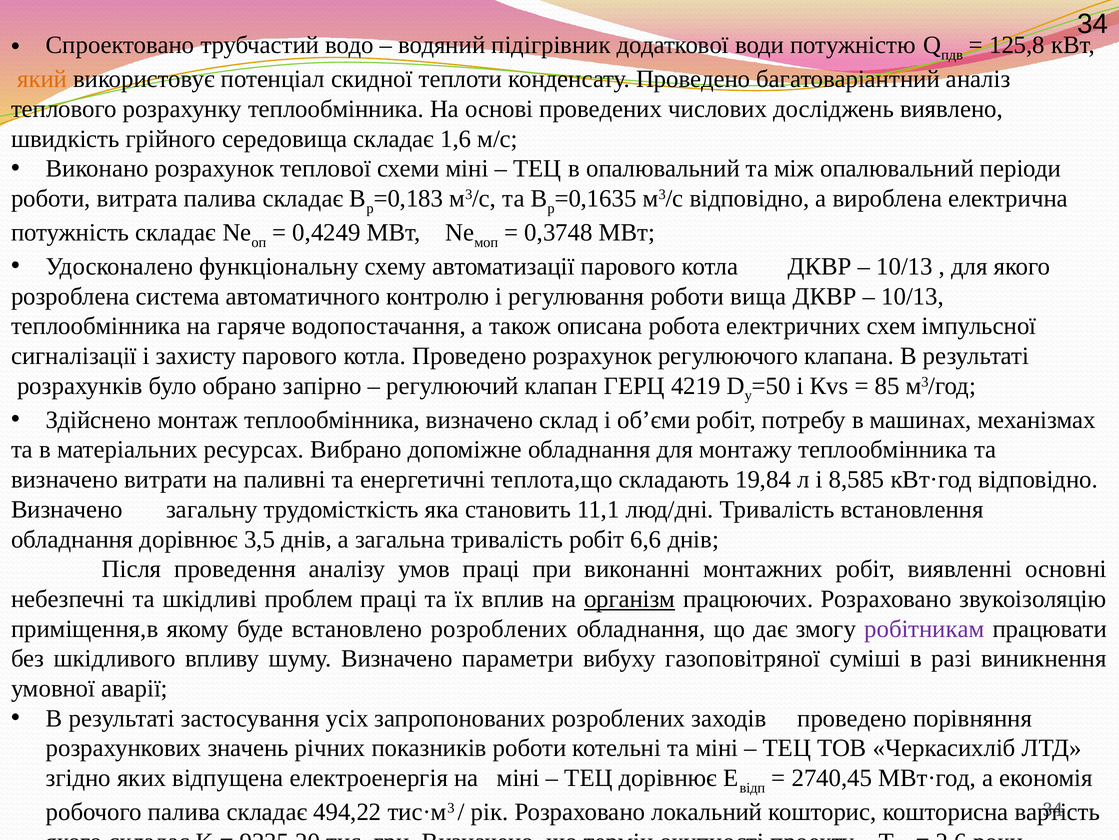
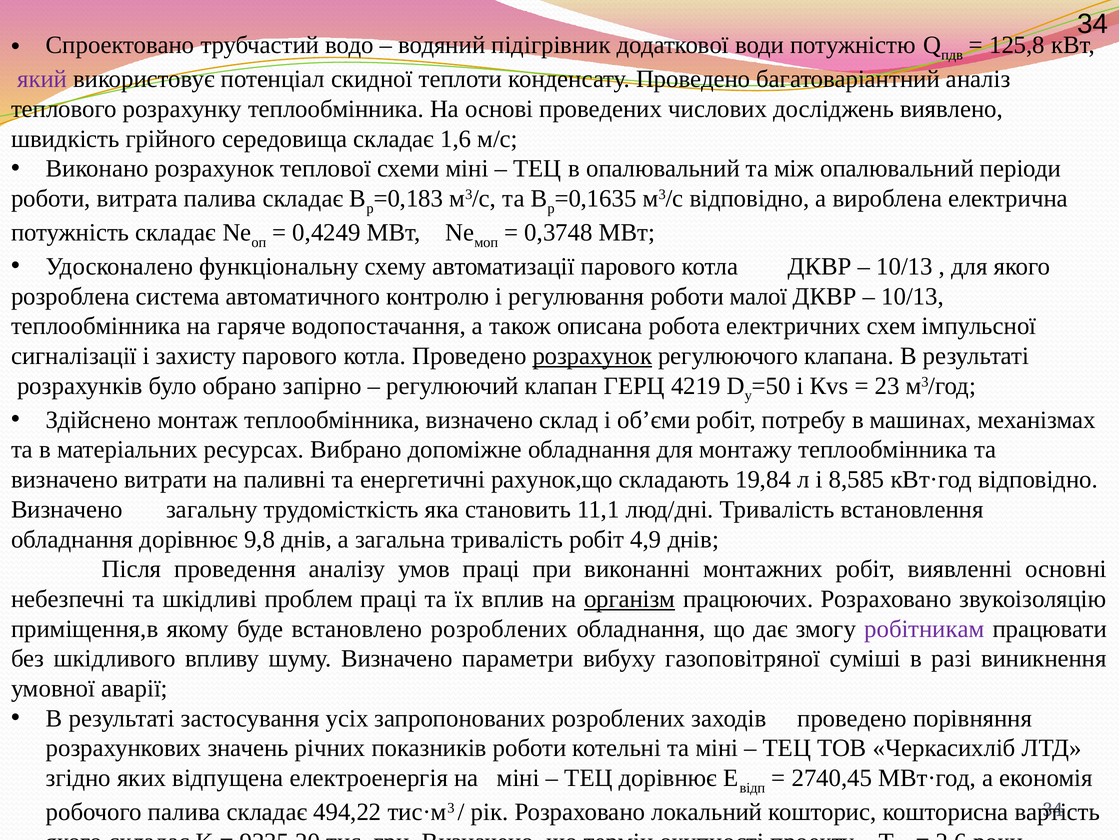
який colour: orange -> purple (42, 79)
вища: вища -> малої (759, 296)
розрахунок underline: none -> present (592, 356)
85: 85 -> 23 (887, 386)
теплота,що: теплота,що -> рахунок,що (552, 479)
3,5: 3,5 -> 9,8 (260, 539)
6,6: 6,6 -> 4,9 (646, 539)
